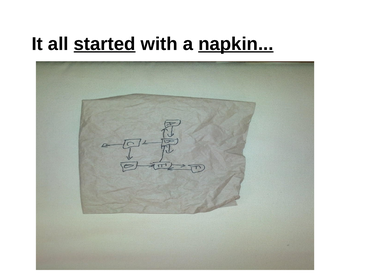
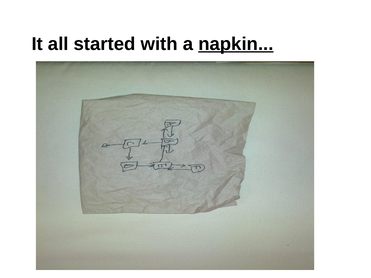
started underline: present -> none (105, 44)
